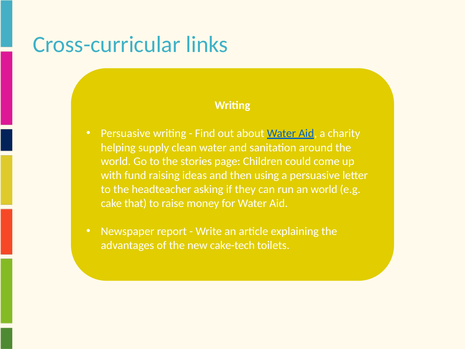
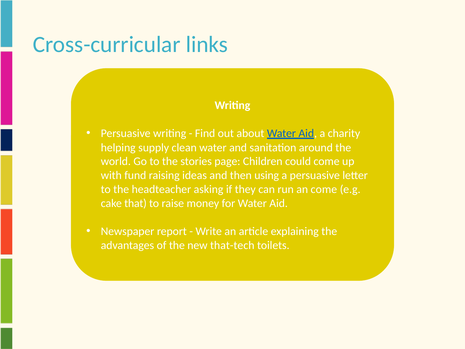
an world: world -> come (324, 189)
cake-tech: cake-tech -> that-tech (232, 245)
